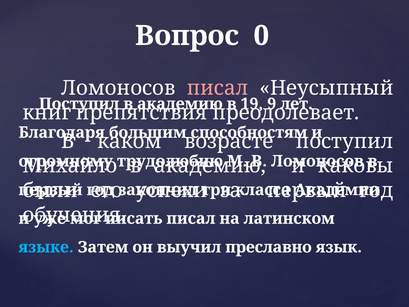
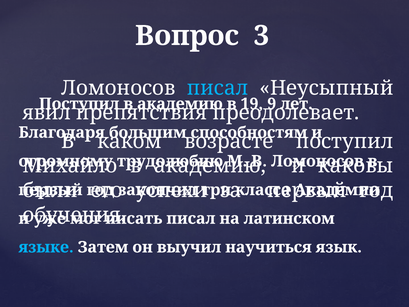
0: 0 -> 3 (261, 36)
писал colour: pink -> light blue (217, 88)
книг: книг -> явил (47, 113)
преславно: преславно -> научиться (269, 247)
